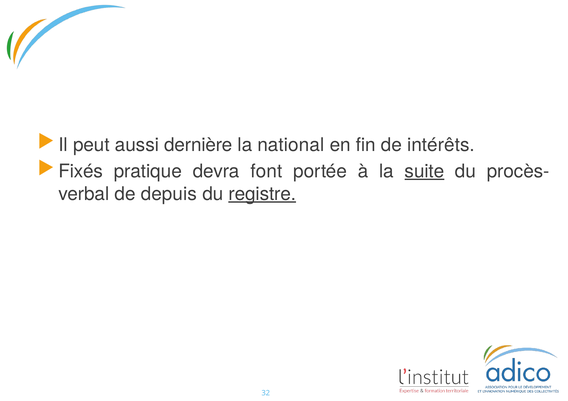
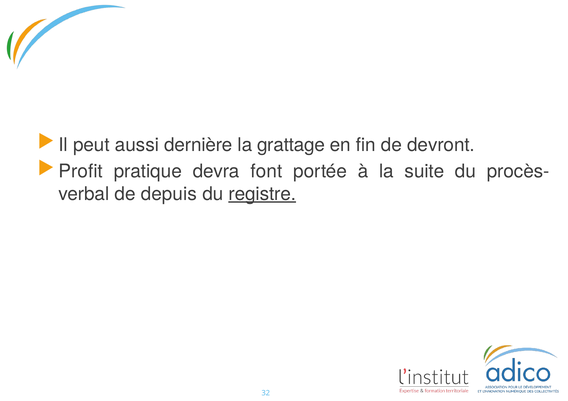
national: national -> grattage (291, 145)
intérêts: intérêts -> devront (441, 145)
Fixés: Fixés -> Profit (81, 171)
suite underline: present -> none (424, 171)
